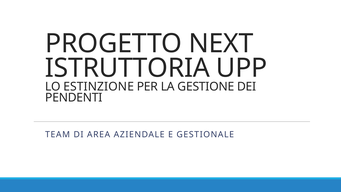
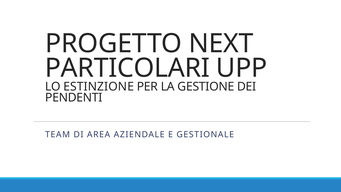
ISTRUTTORIA: ISTRUTTORIA -> PARTICOLARI (127, 68)
